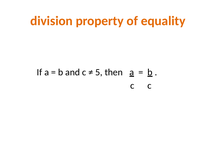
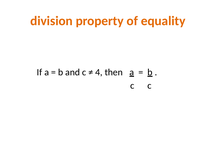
5: 5 -> 4 (99, 72)
